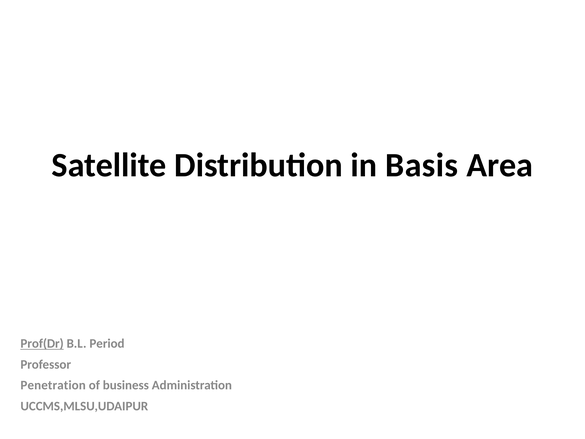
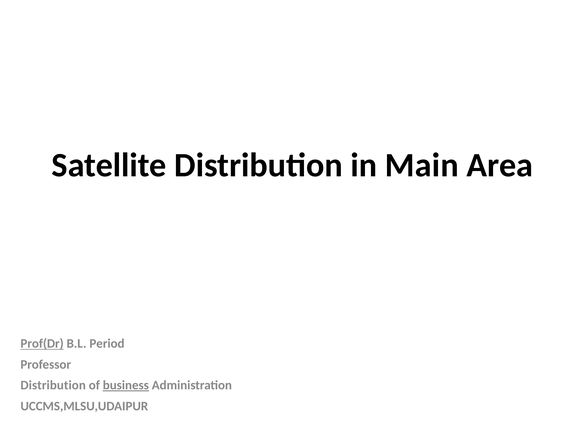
Basis: Basis -> Main (422, 165)
Penetration: Penetration -> Distribution (53, 385)
business underline: none -> present (126, 385)
